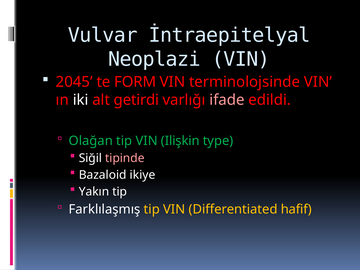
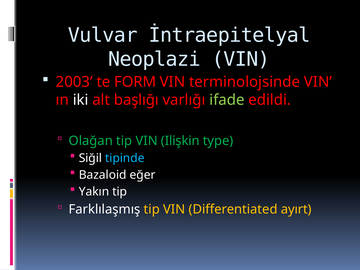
2045: 2045 -> 2003 (74, 82)
getirdi: getirdi -> başlığı (136, 100)
ifade colour: pink -> light green (227, 100)
tipinde colour: pink -> light blue (125, 158)
ikiye: ikiye -> eğer (143, 175)
hafif: hafif -> ayırt (296, 209)
